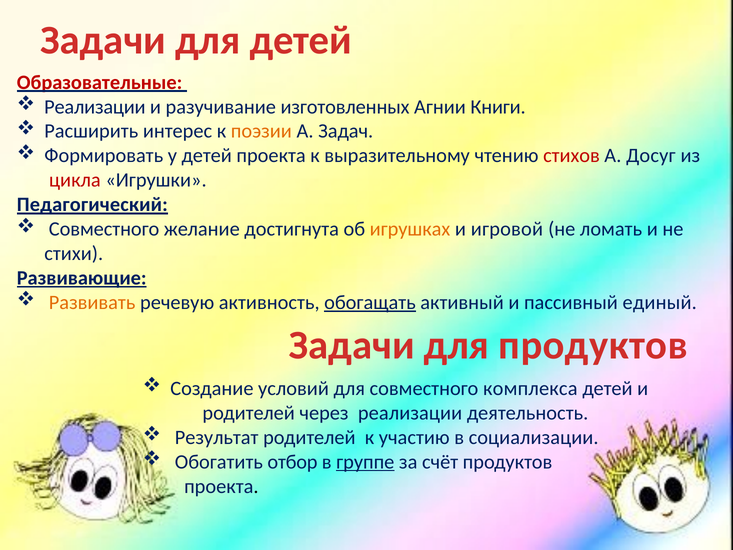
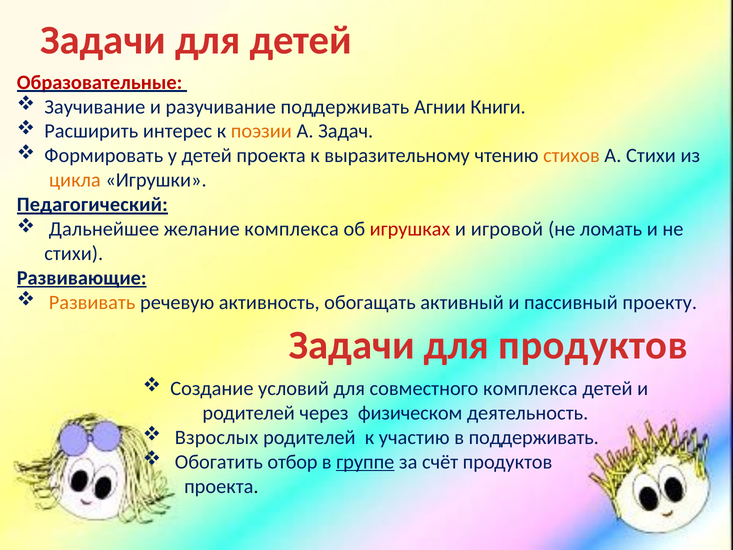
Реализации: Реализации -> Заучивание (95, 107)
разучивание изготовленных: изготовленных -> поддерживать (345, 107)
стихов colour: red -> orange (571, 156)
А Досуг: Досуг -> Стихи (651, 156)
цикла colour: red -> orange (75, 180)
Совместного: Совместного -> Дальнейшее (104, 229)
желание достигнута: достигнута -> комплекса (292, 229)
игрушках colour: orange -> red (410, 229)
обогащать underline: present -> none (370, 302)
единый: единый -> проекту (660, 302)
через реализации: реализации -> физическом (410, 413)
Результат: Результат -> Взрослых (217, 437)
в социализации: социализации -> поддерживать (534, 437)
